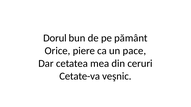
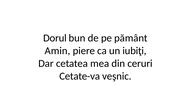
Orice: Orice -> Amin (57, 51)
pace: pace -> iubiţi (134, 51)
